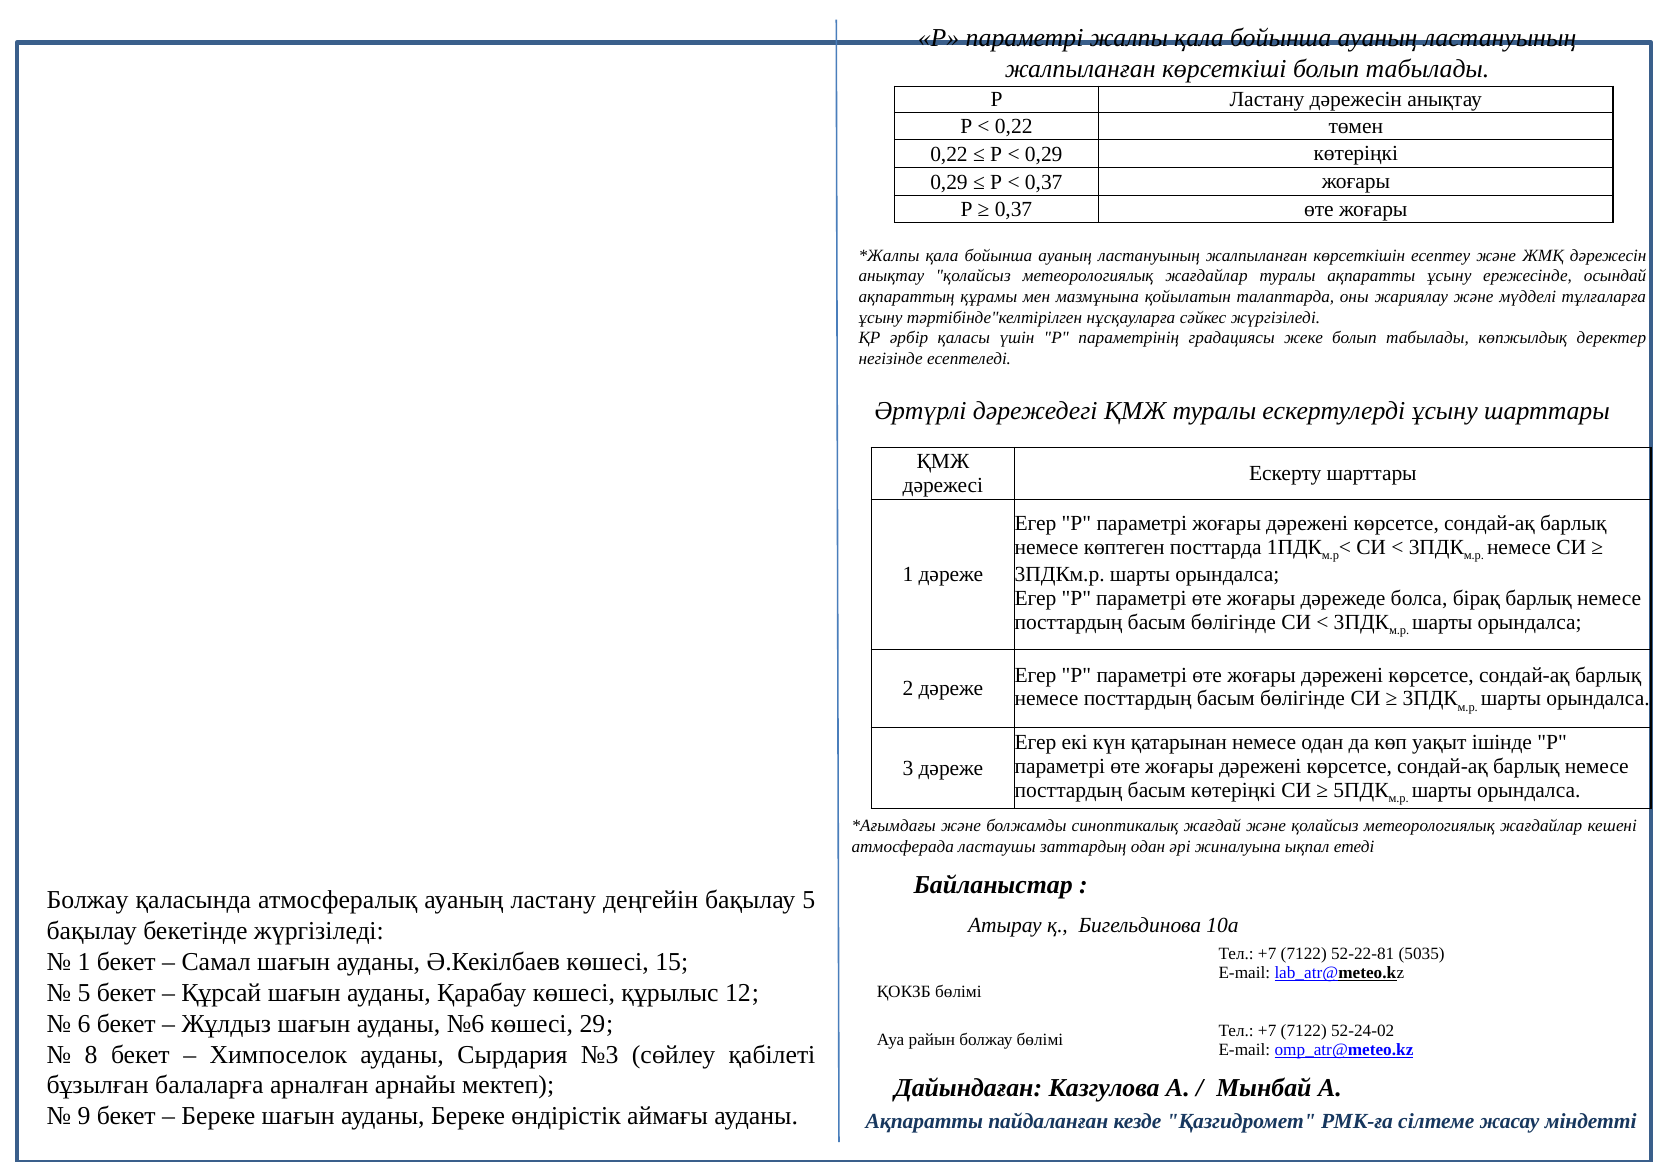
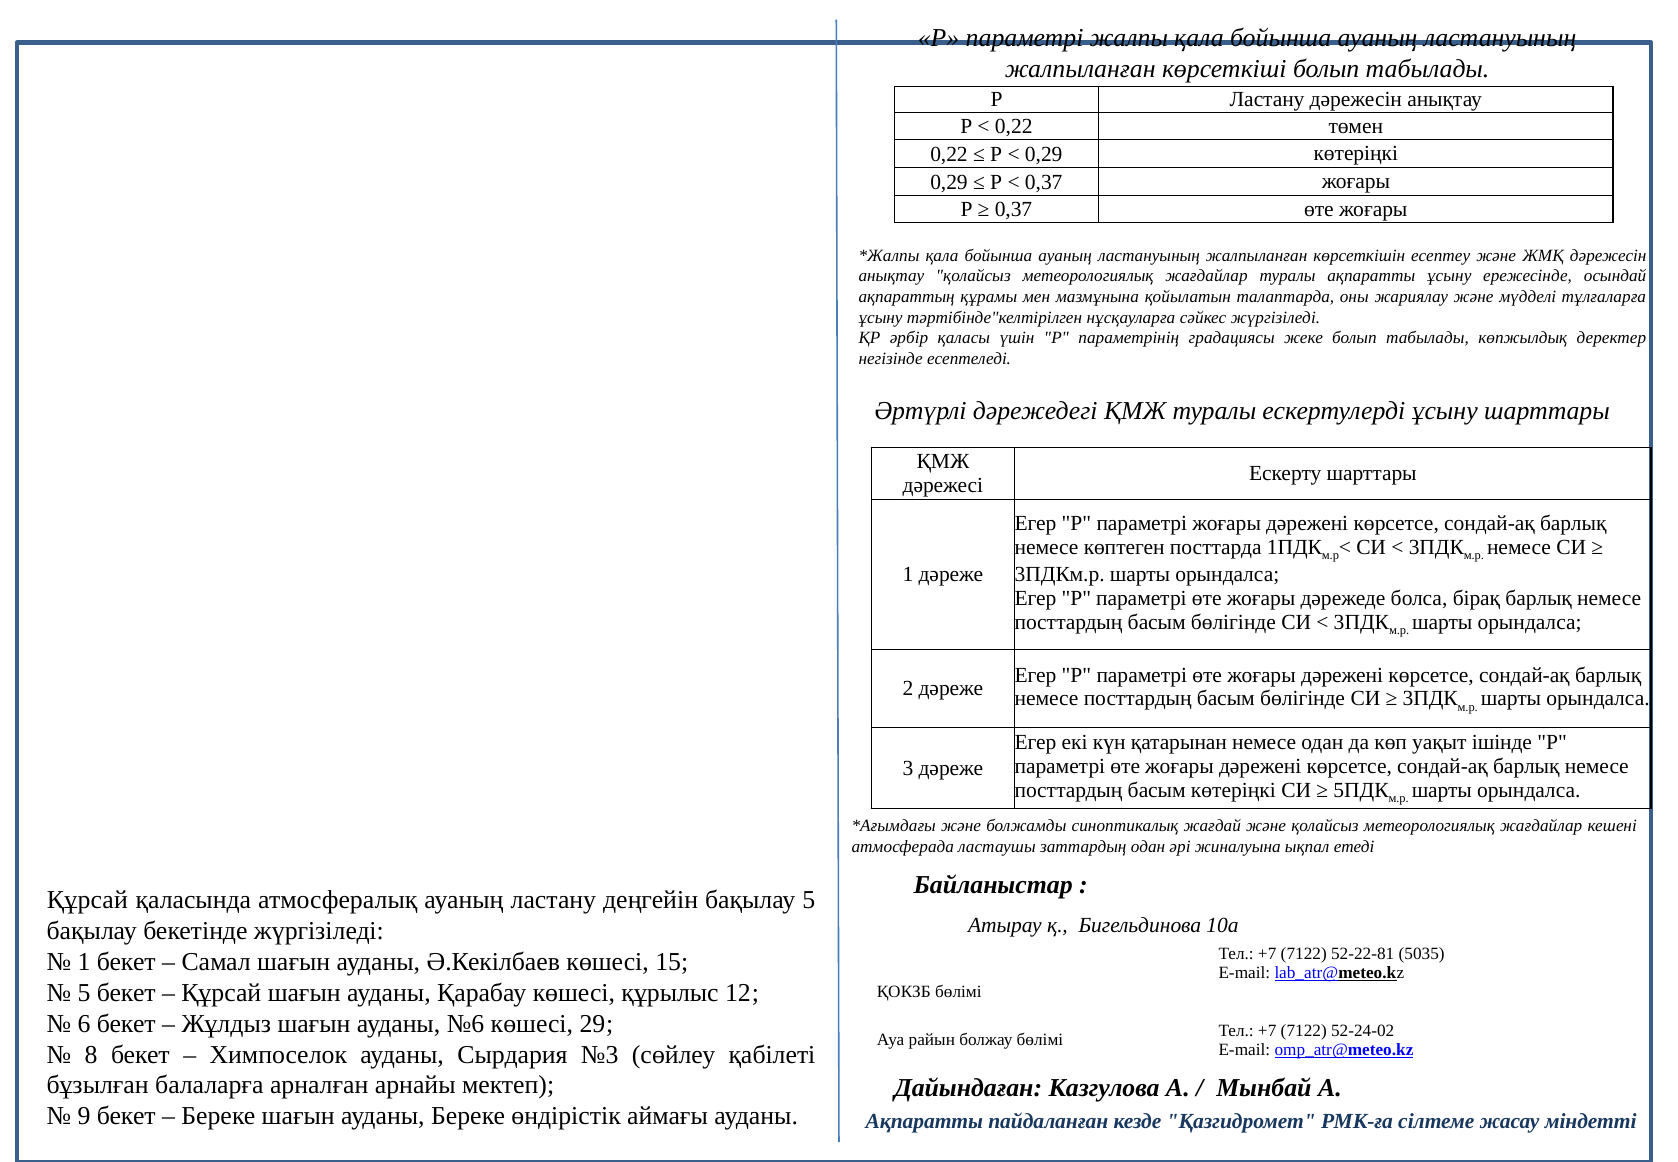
Болжау: Болжау -> Құрсай (87, 899)
